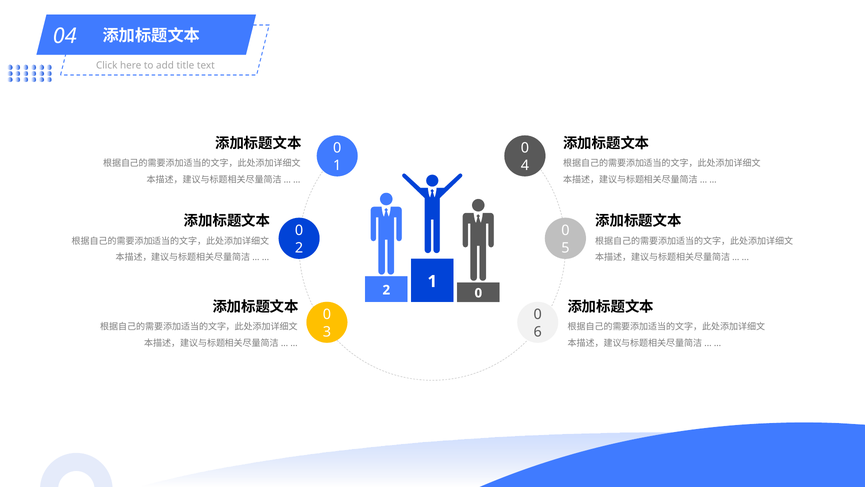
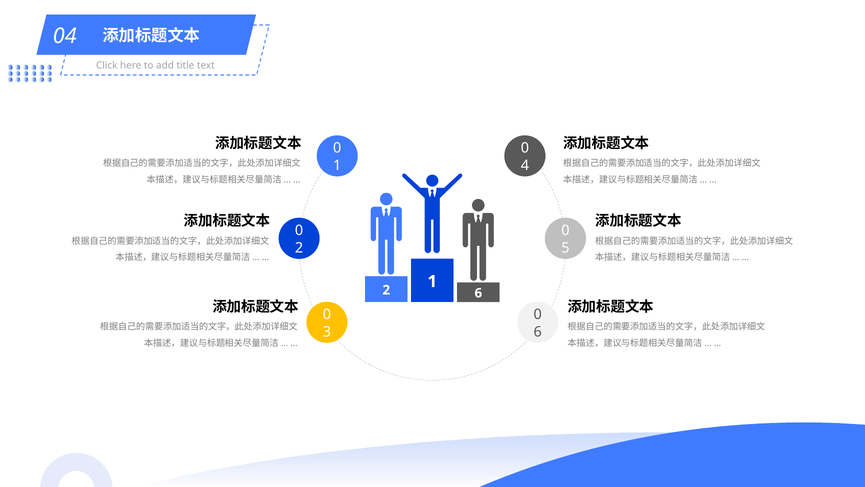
0: 0 -> 6 (478, 293)
